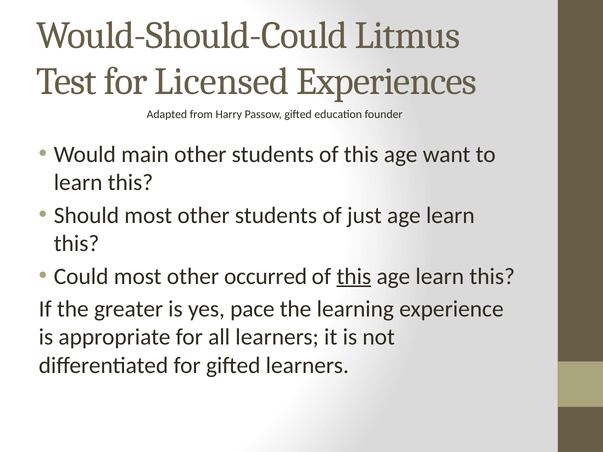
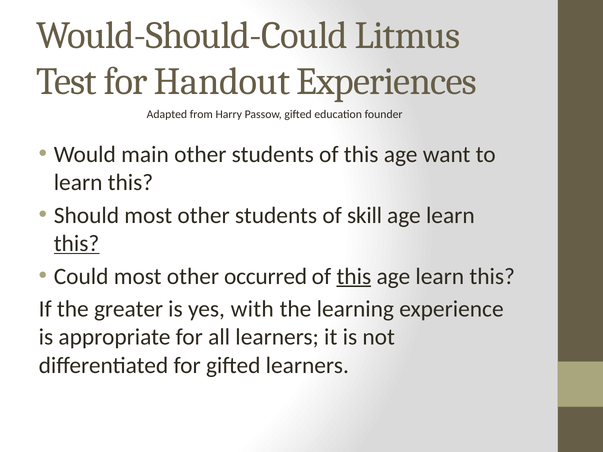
Licensed: Licensed -> Handout (222, 82)
just: just -> skill (365, 215)
this underline: none -> present (77, 244)
pace: pace -> with (252, 309)
